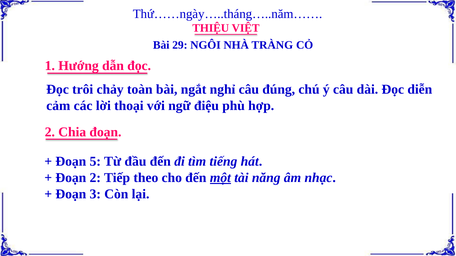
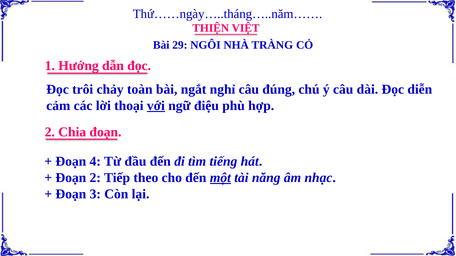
THIỆU: THIỆU -> THIỆN (211, 28)
với underline: none -> present (156, 106)
5: 5 -> 4 (95, 162)
